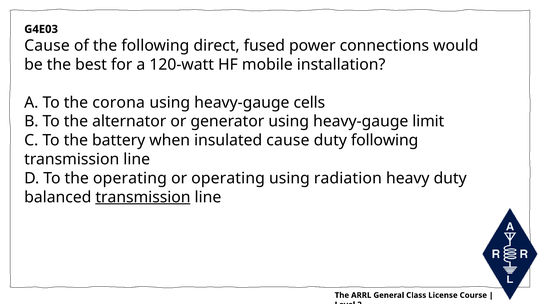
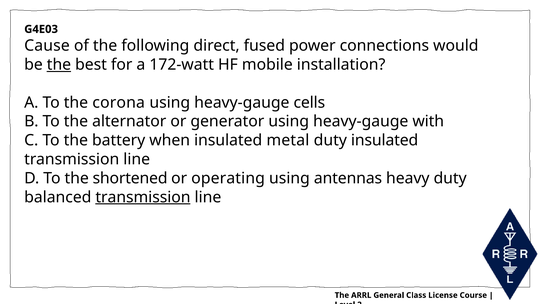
the underline: none -> present (59, 65)
120-watt: 120-watt -> 172-watt (182, 65)
limit: limit -> with (428, 121)
insulated cause: cause -> metal (288, 140)
duty following: following -> insulated (385, 140)
the operating: operating -> shortened (130, 178)
radiation: radiation -> antennas (348, 178)
